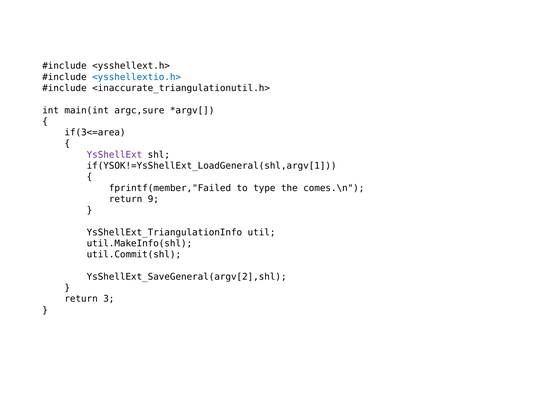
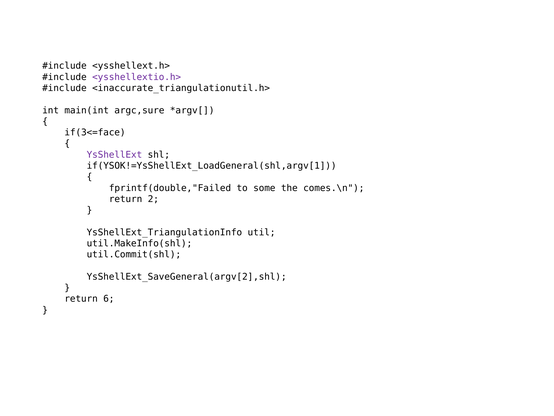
<ysshellextio.h> colour: blue -> purple (137, 77)
if(3<=area: if(3<=area -> if(3<=face (95, 132)
fprintf(member,"Failed: fprintf(member,"Failed -> fprintf(double,"Failed (170, 188)
type: type -> some (264, 188)
9: 9 -> 2 (153, 199)
3: 3 -> 6 (109, 299)
